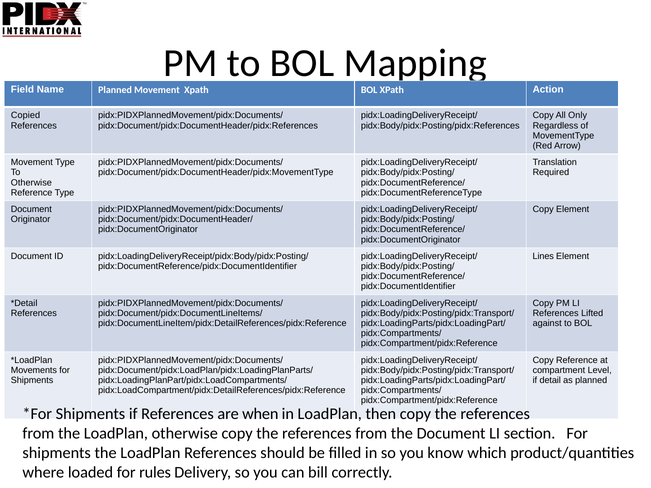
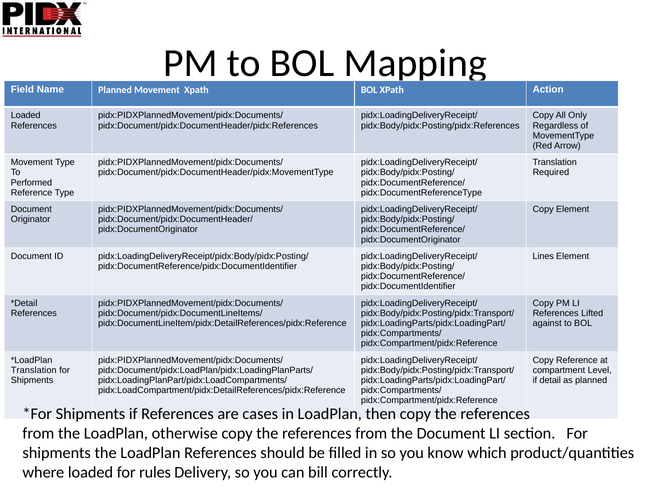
Copied: Copied -> Loaded (26, 116)
Otherwise: Otherwise -> Performed (31, 183)
Movements: Movements -> Translation (34, 370)
when: when -> cases (260, 414)
